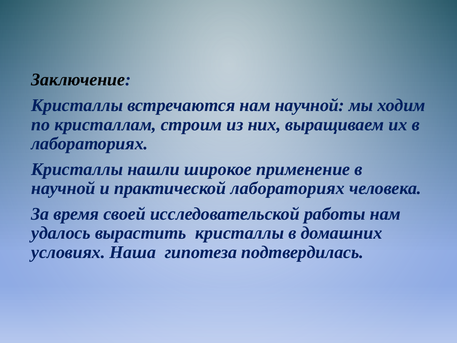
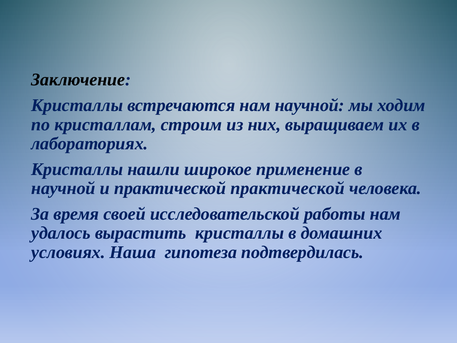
практической лабораториях: лабораториях -> практической (288, 188)
